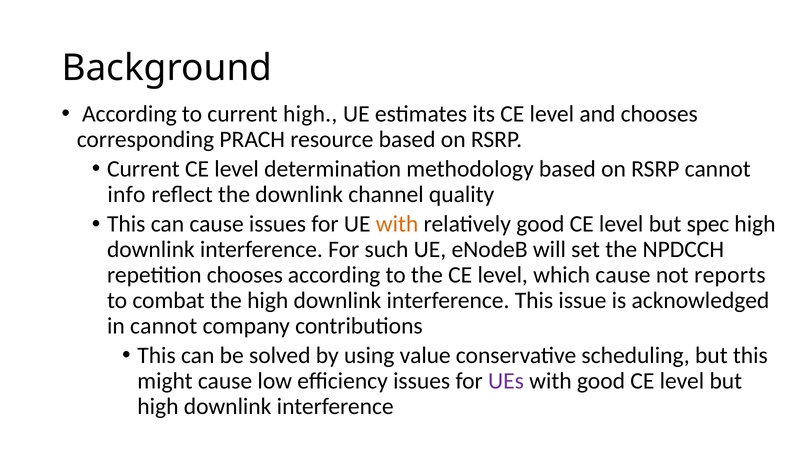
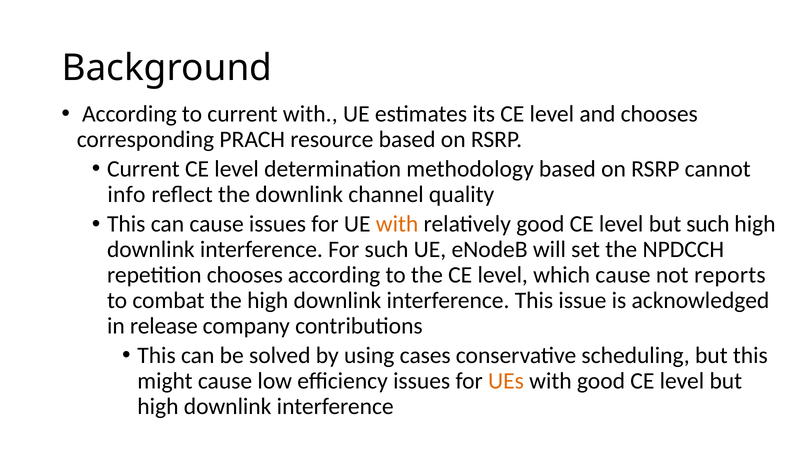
current high: high -> with (310, 114)
but spec: spec -> such (708, 224)
in cannot: cannot -> release (164, 326)
value: value -> cases (425, 355)
UEs colour: purple -> orange (506, 381)
